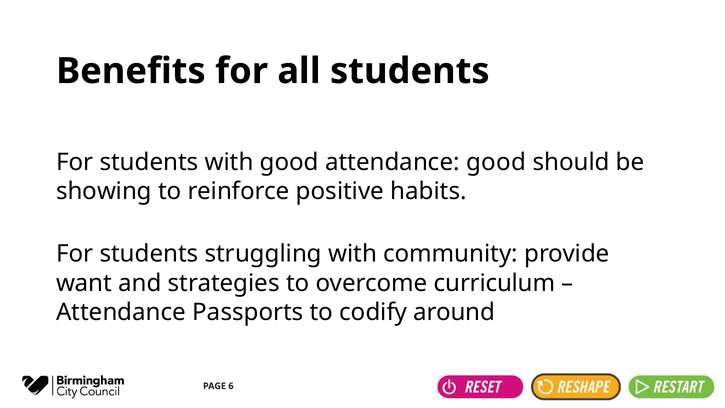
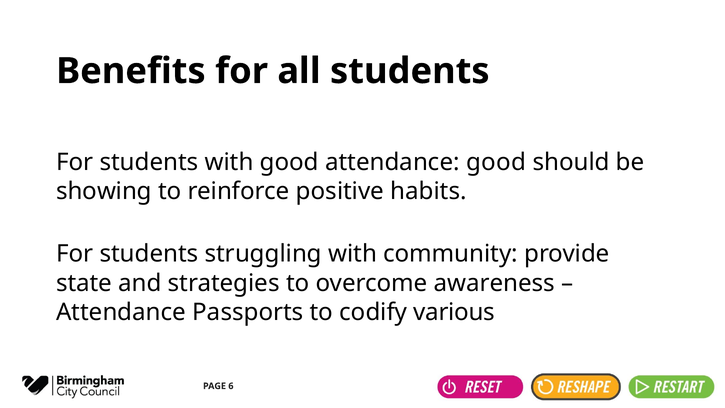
want: want -> state (84, 283)
curriculum: curriculum -> awareness (494, 283)
around: around -> various (454, 312)
